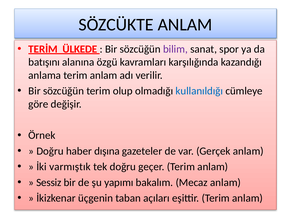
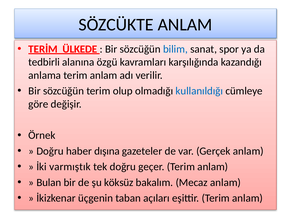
bilim colour: purple -> blue (175, 49)
batışını: batışını -> tedbirli (44, 62)
Sessiz: Sessiz -> Bulan (49, 183)
yapımı: yapımı -> köksüz (119, 183)
